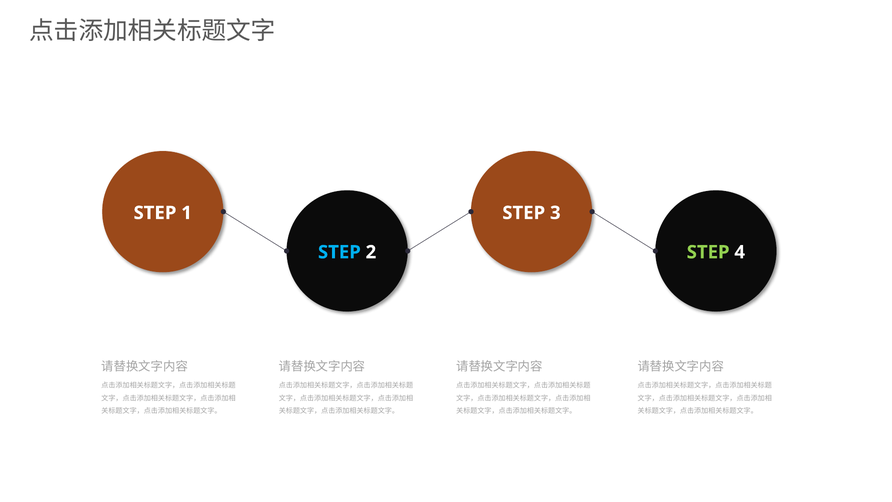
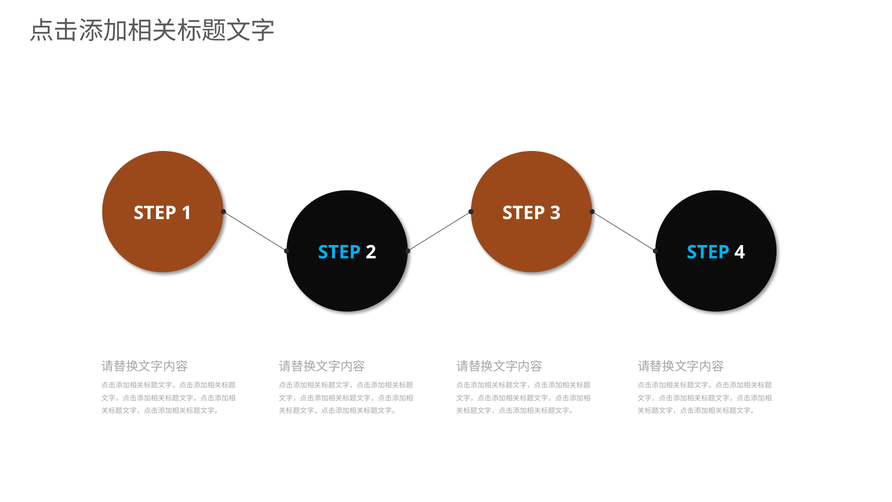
STEP colour: light green -> light blue (708, 252)
